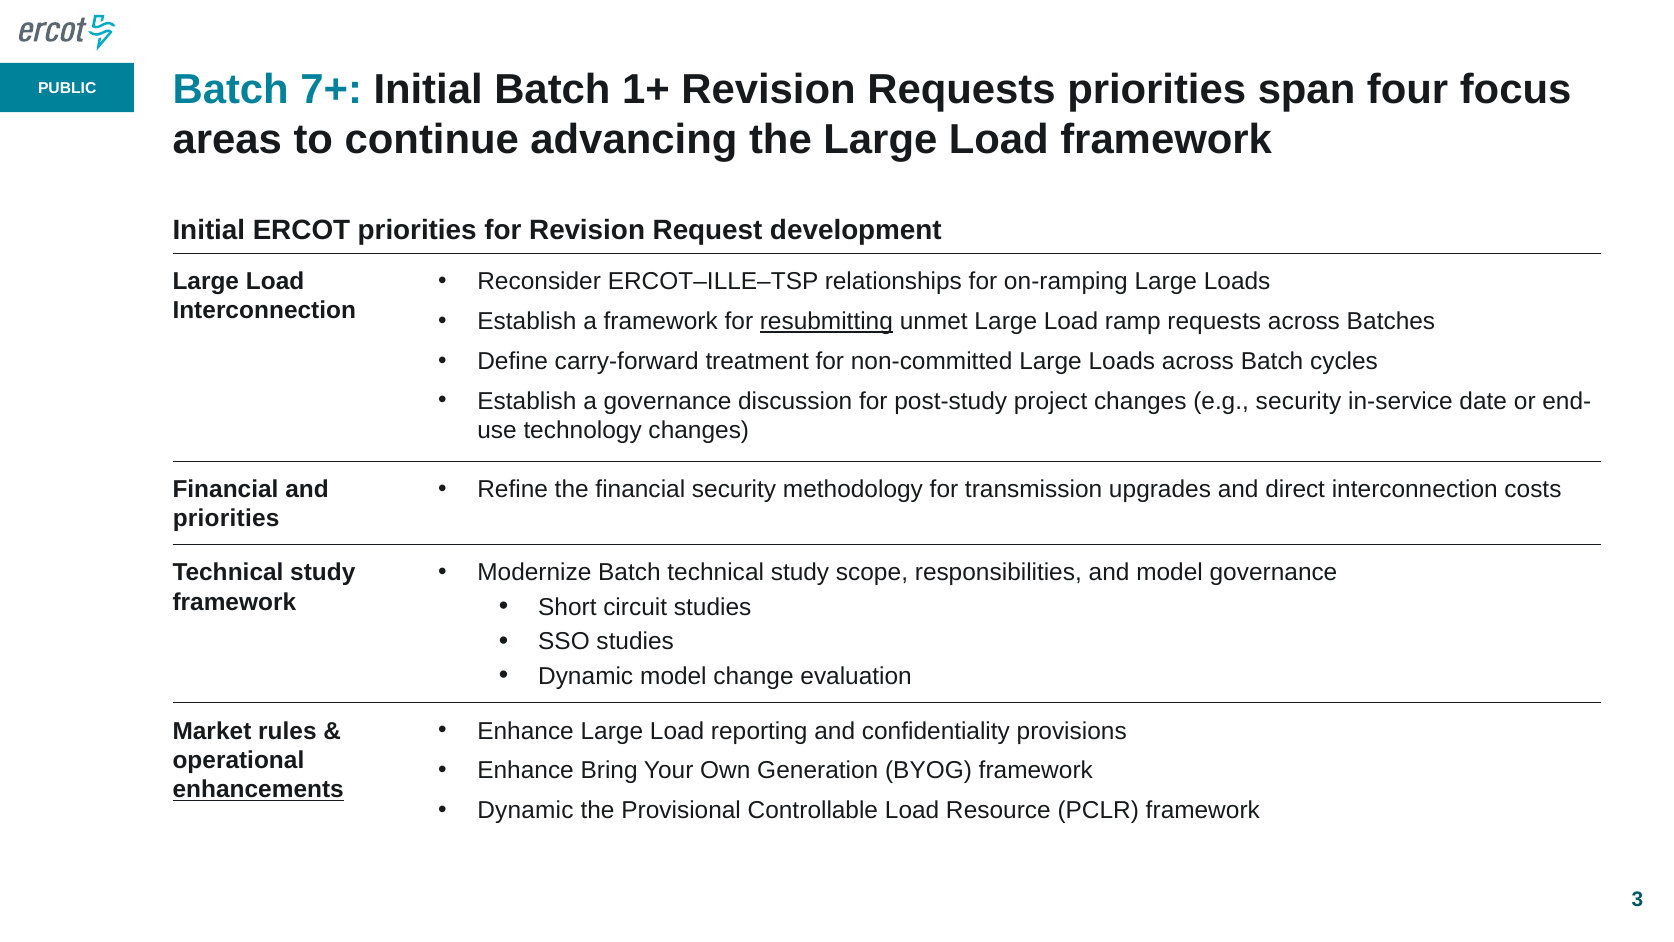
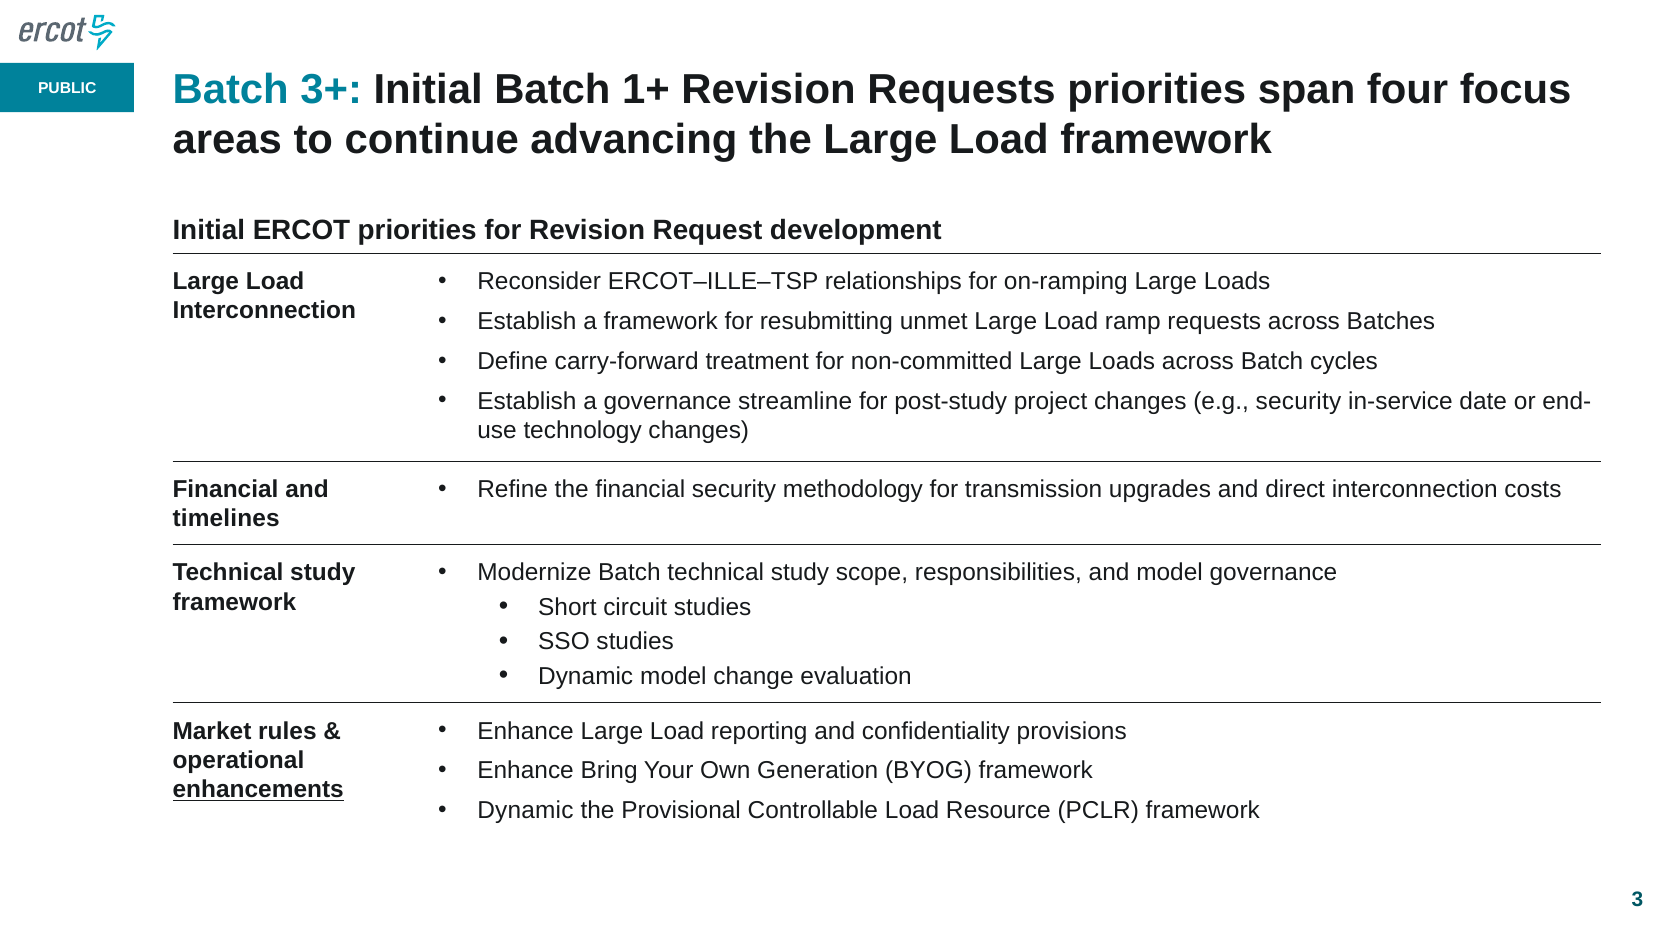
7+: 7+ -> 3+ (331, 90)
resubmitting underline: present -> none (826, 321)
discussion: discussion -> streamline (795, 401)
priorities: priorities -> timelines (226, 519)
